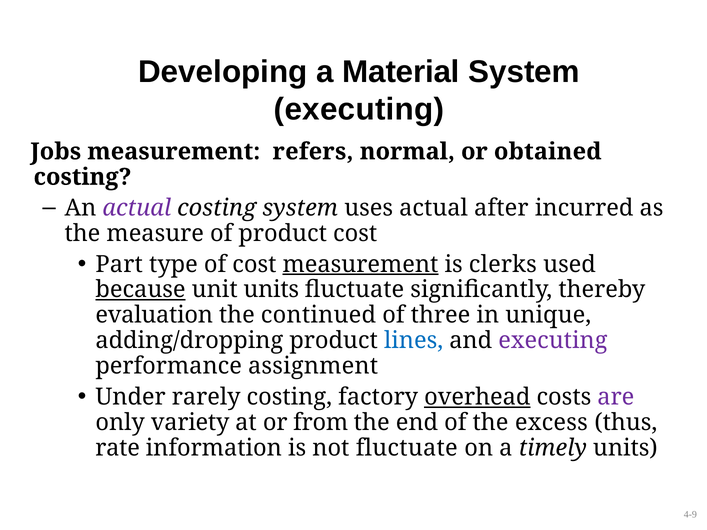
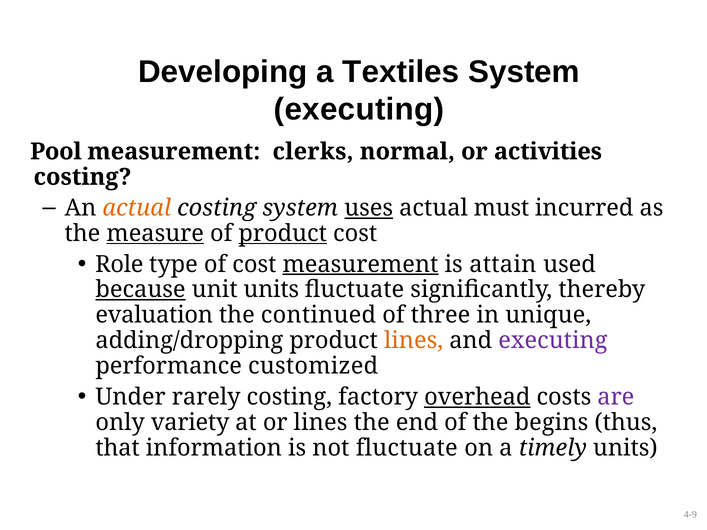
Material: Material -> Textiles (401, 72)
Jobs: Jobs -> Pool (56, 152)
refers: refers -> clerks (313, 152)
obtained: obtained -> activities (548, 152)
actual colour: purple -> orange (137, 208)
uses underline: none -> present (369, 208)
after: after -> must (501, 208)
measure underline: none -> present (155, 233)
product underline: none -> present (283, 233)
Part: Part -> Role (119, 264)
clerks: clerks -> attain (503, 264)
lines colour: blue -> orange (414, 341)
assignment: assignment -> customized (313, 366)
or from: from -> lines (321, 423)
excess: excess -> begins (551, 423)
rate: rate -> that (118, 448)
